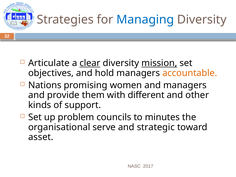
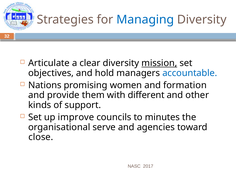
clear underline: present -> none (90, 63)
accountable colour: orange -> blue (190, 73)
and managers: managers -> formation (185, 85)
problem: problem -> improve (76, 117)
strategic: strategic -> agencies (156, 127)
asset: asset -> close (41, 137)
